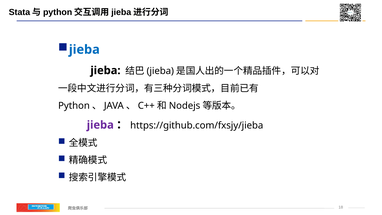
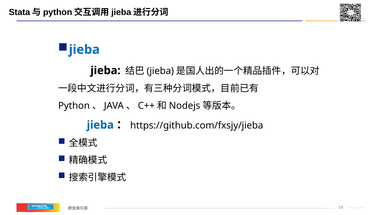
jieba colour: purple -> blue (100, 125)
